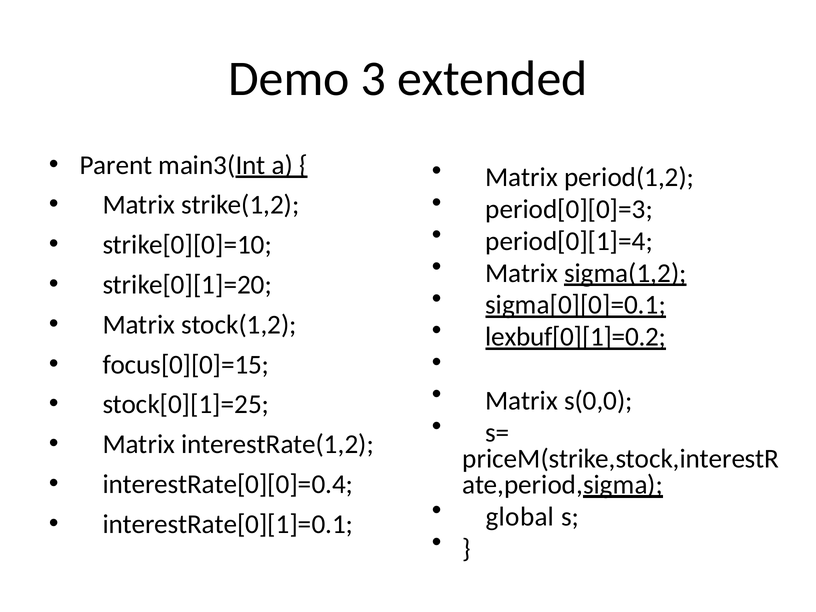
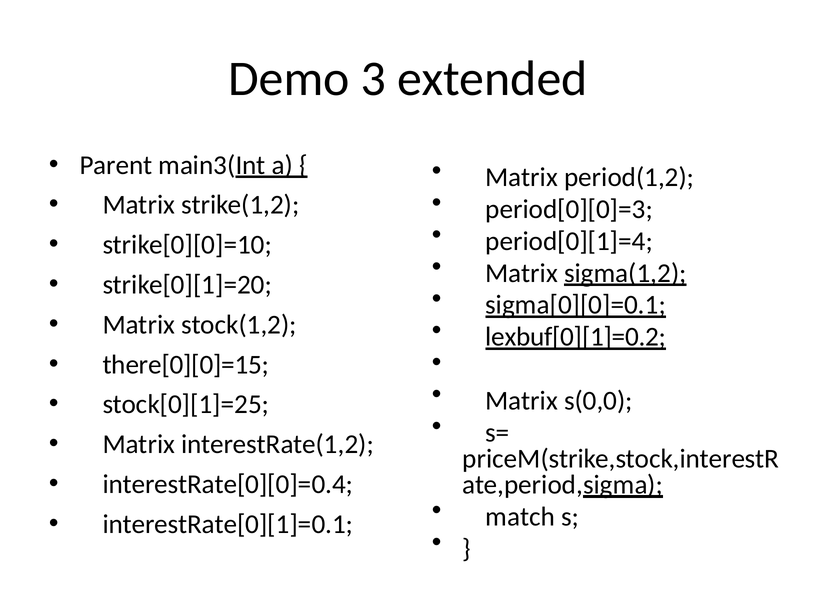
focus[0][0]=15: focus[0][0]=15 -> there[0][0]=15 (186, 365)
global: global -> match (520, 517)
